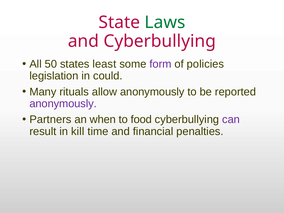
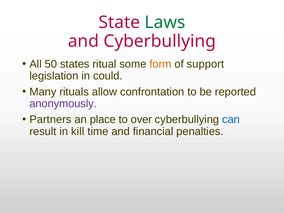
least: least -> ritual (104, 64)
form colour: purple -> orange (160, 64)
policies: policies -> support (205, 64)
allow anonymously: anonymously -> confrontation (152, 92)
when: when -> place (103, 120)
food: food -> over (141, 120)
can colour: purple -> blue (231, 120)
